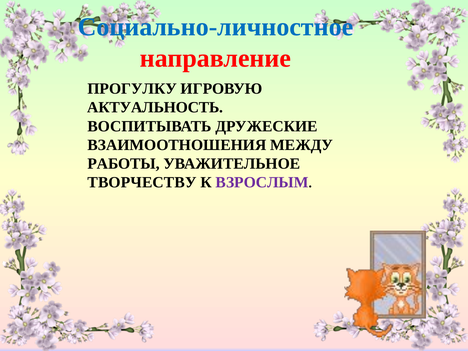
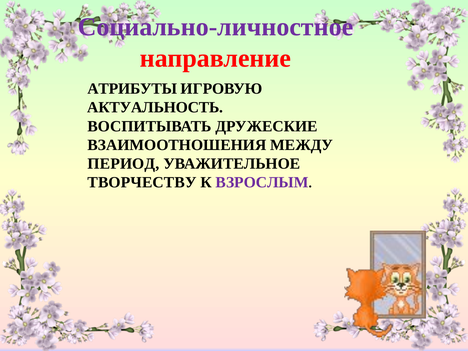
Социально-личностное colour: blue -> purple (215, 27)
ПРОГУЛКУ: ПРОГУЛКУ -> АТРИБУТЫ (132, 89)
РАБОТЫ: РАБОТЫ -> ПЕРИОД (123, 164)
